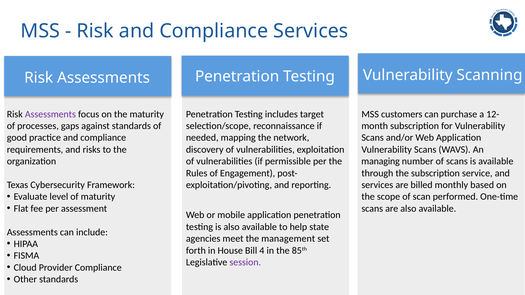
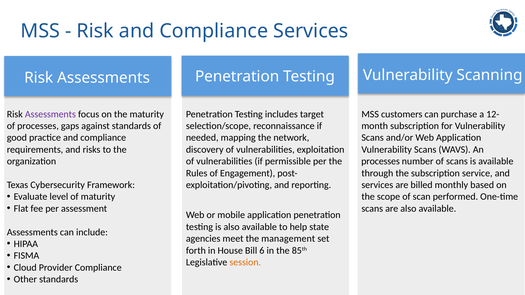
managing: managing -> processes (381, 161)
4: 4 -> 6 (262, 251)
session colour: purple -> orange (245, 263)
